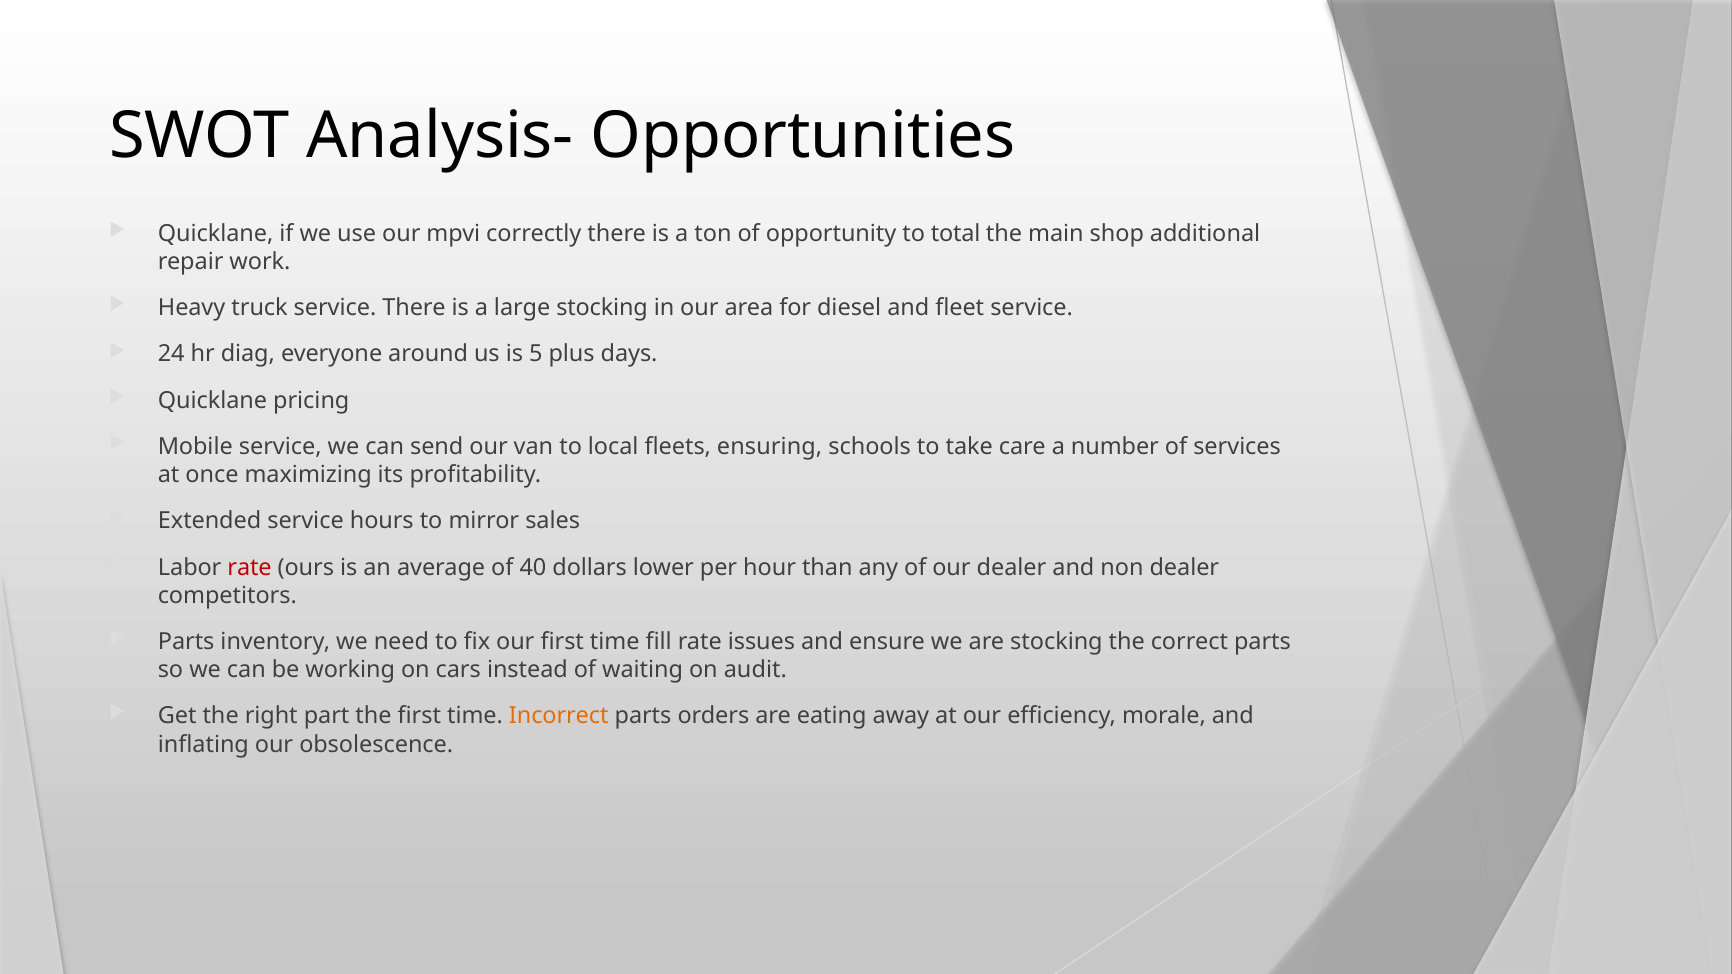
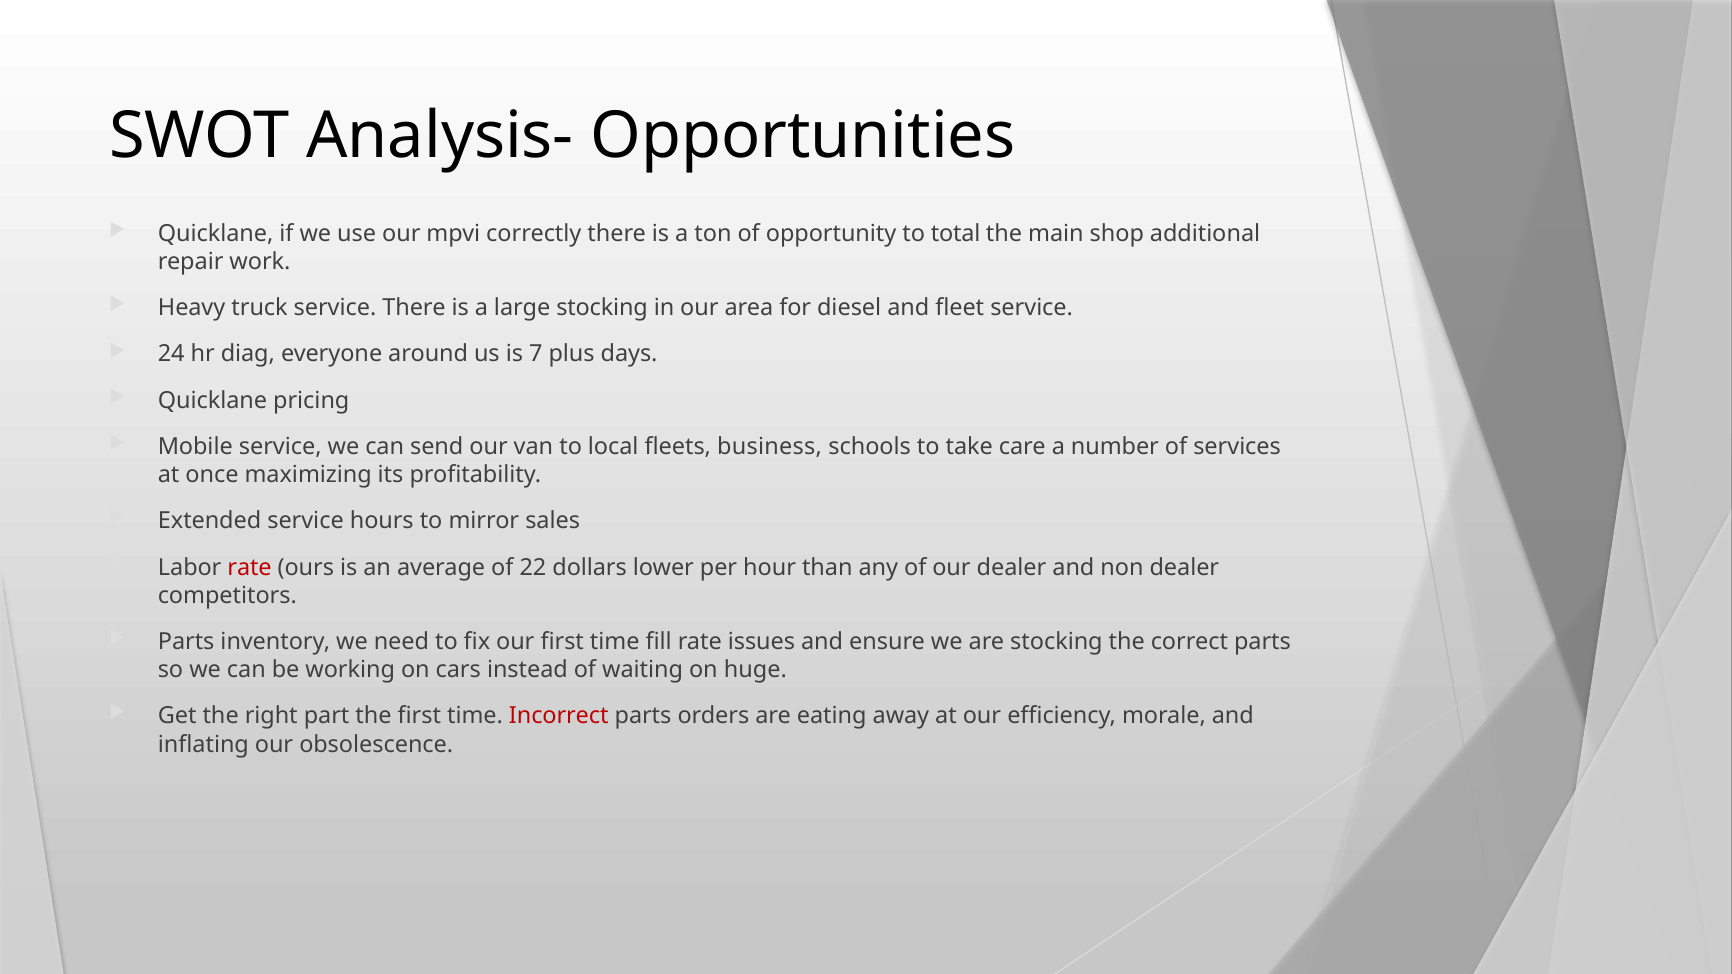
5: 5 -> 7 (536, 354)
ensuring: ensuring -> business (770, 447)
40: 40 -> 22 (533, 567)
audit: audit -> huge (755, 670)
Incorrect colour: orange -> red (559, 716)
